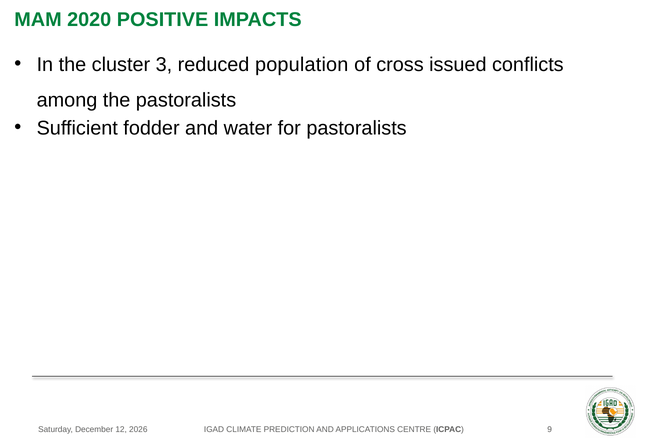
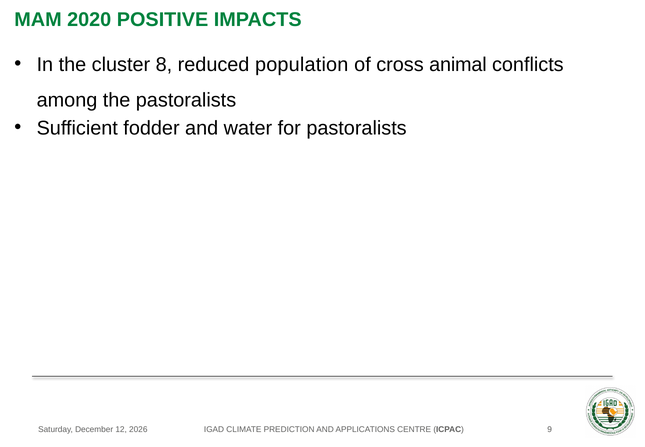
3: 3 -> 8 (164, 64)
issued: issued -> animal (458, 64)
